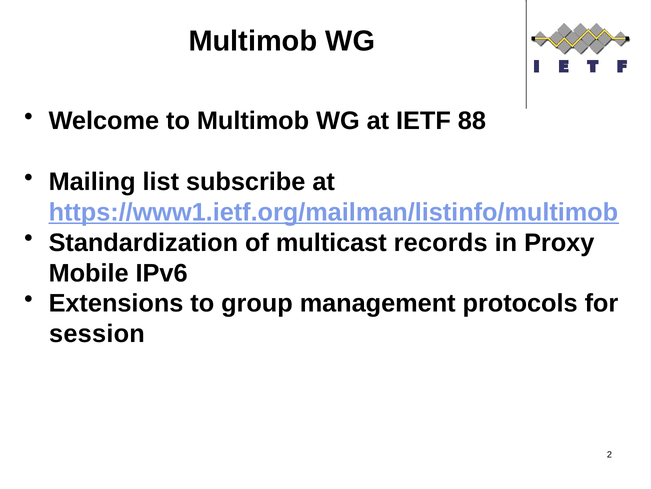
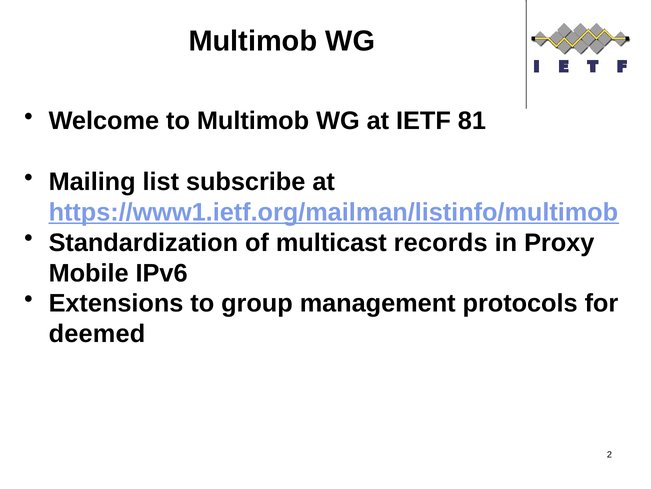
88: 88 -> 81 (472, 121)
session: session -> deemed (97, 334)
